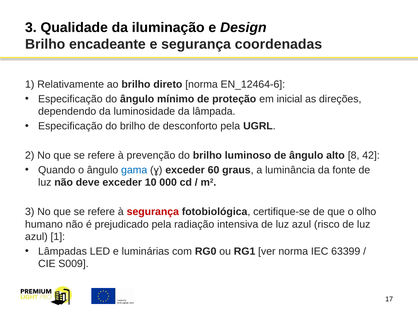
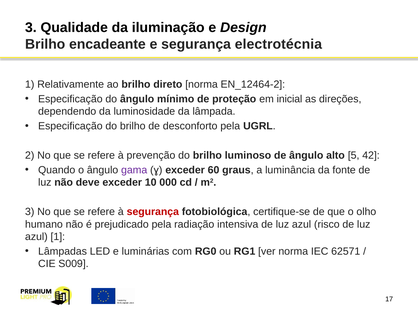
coordenadas: coordenadas -> electrotécnia (278, 44)
EN_12464-6: EN_12464-6 -> EN_12464-2 (253, 85)
8: 8 -> 5 (354, 156)
gama colour: blue -> purple (134, 170)
63399: 63399 -> 62571 (346, 252)
